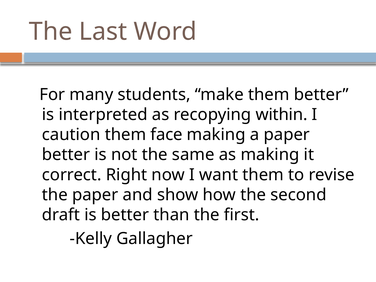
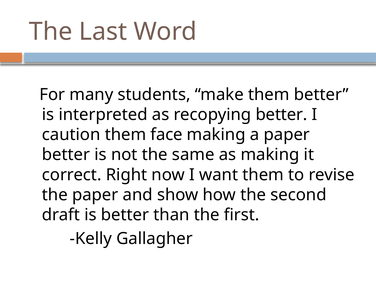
recopying within: within -> better (282, 115)
